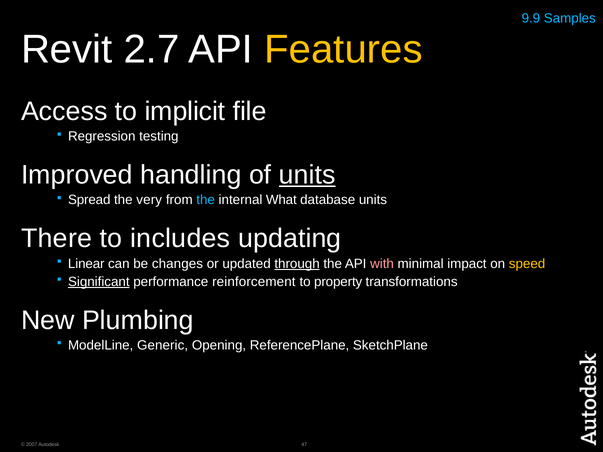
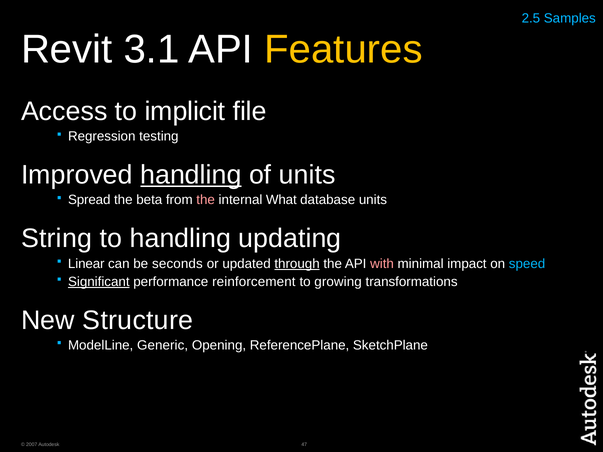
9.9: 9.9 -> 2.5 (531, 18)
2.7: 2.7 -> 3.1 (152, 49)
handling underline: none -> present (191, 175)
units underline: present -> none (307, 175)
very: very -> beta (149, 200)
the colour: light blue -> pink (206, 200)
There: There -> String (57, 239)
to includes: includes -> handling (180, 239)
changes: changes -> seconds (177, 264)
speed colour: yellow -> light blue (527, 264)
property: property -> growing (338, 282)
Plumbing: Plumbing -> Structure (138, 320)
